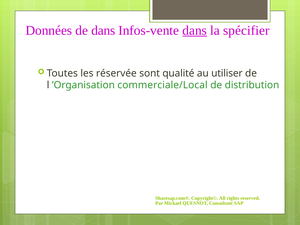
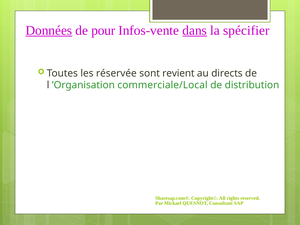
Données underline: none -> present (49, 30)
de dans: dans -> pour (103, 30)
qualité: qualité -> revient (178, 73)
utiliser: utiliser -> directs (227, 73)
